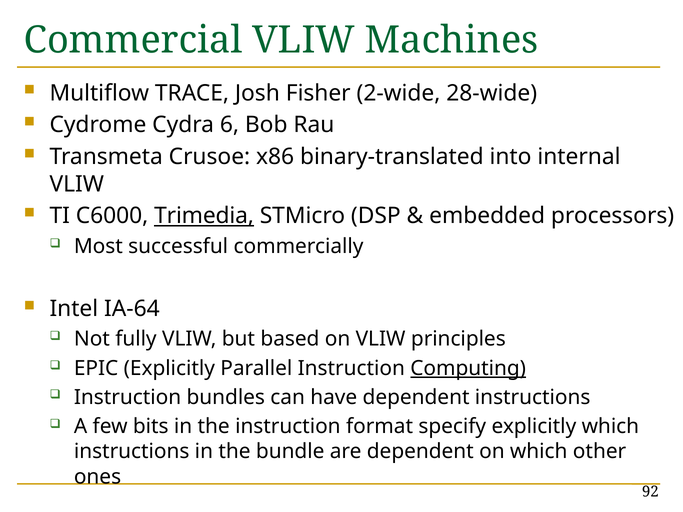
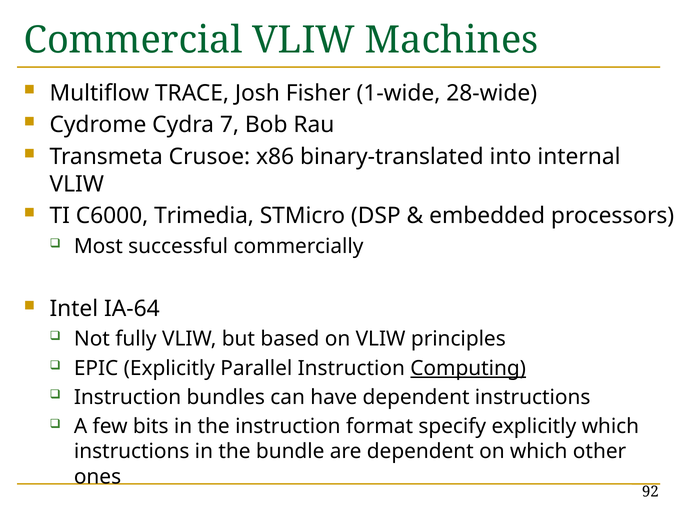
2-wide: 2-wide -> 1-wide (398, 93)
6: 6 -> 7 (229, 125)
Trimedia underline: present -> none (204, 216)
